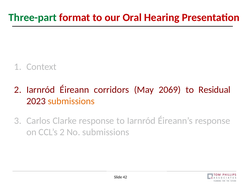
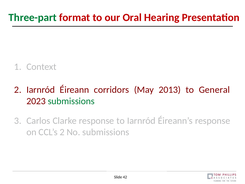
2069: 2069 -> 2013 (170, 90)
Residual: Residual -> General (214, 90)
submissions colour: orange -> green (71, 101)
